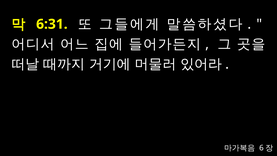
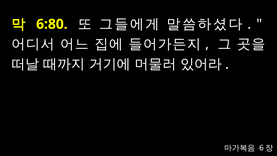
6:31: 6:31 -> 6:80 (52, 24)
